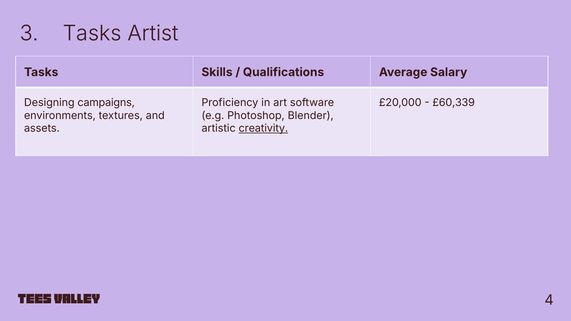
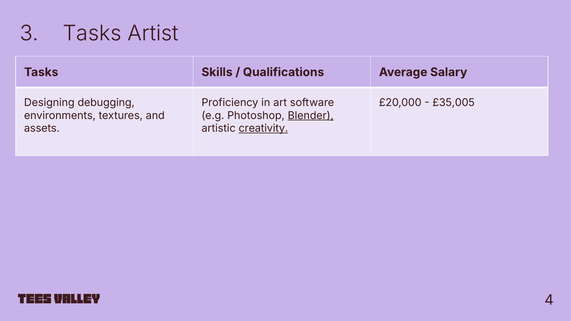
campaigns: campaigns -> debugging (106, 103)
£60,339: £60,339 -> £35,005 (454, 103)
Blender underline: none -> present (311, 116)
